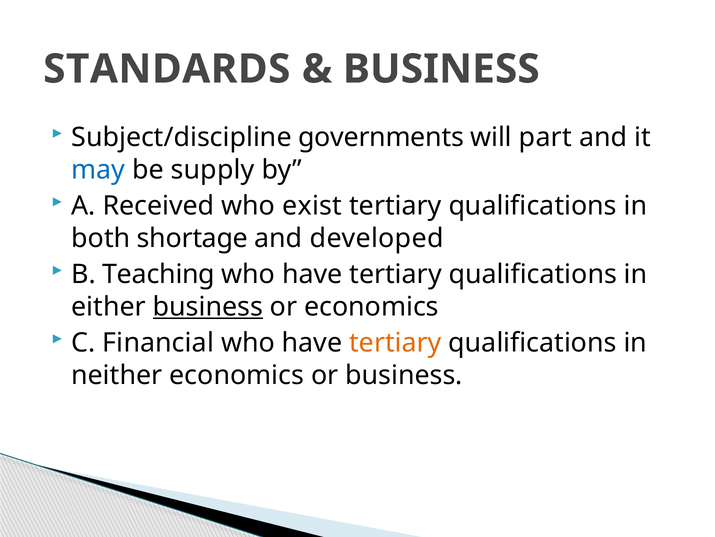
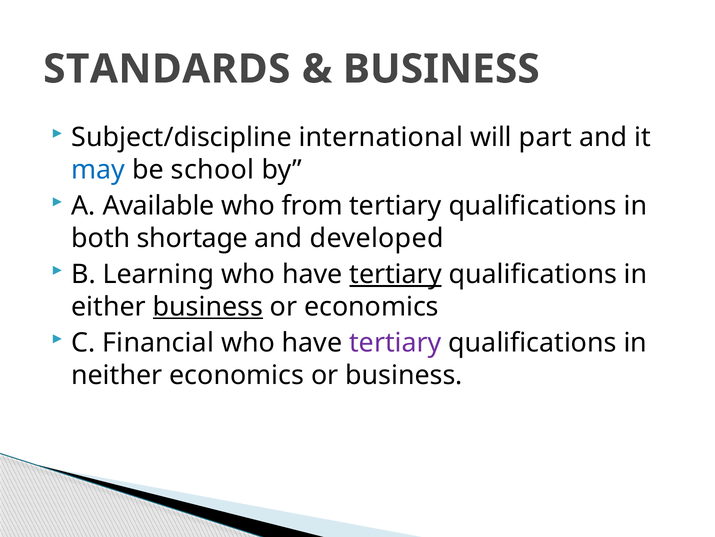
governments: governments -> international (381, 137)
supply: supply -> school (212, 170)
Received: Received -> Available (159, 206)
exist: exist -> from (312, 206)
Teaching: Teaching -> Learning (159, 274)
tertiary underline: none -> present (396, 274)
tertiary colour: orange -> purple (395, 342)
